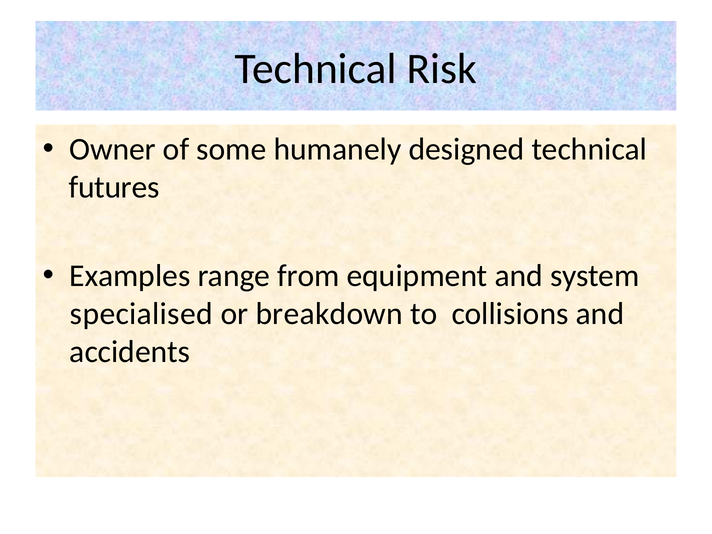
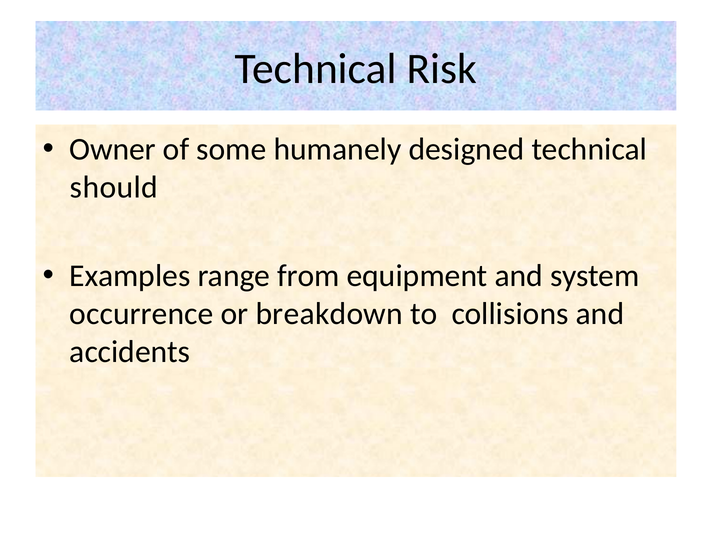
futures: futures -> should (114, 187)
specialised: specialised -> occurrence (141, 314)
